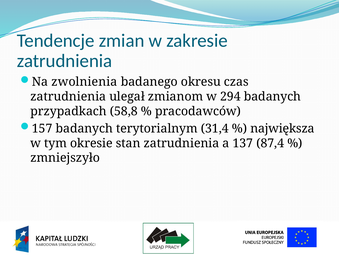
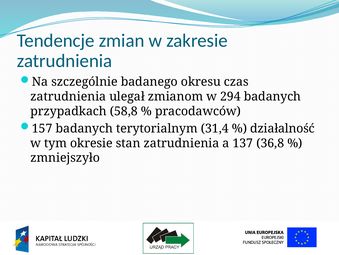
zwolnienia: zwolnienia -> szczególnie (84, 82)
największa: największa -> działalność (282, 128)
87,4: 87,4 -> 36,8 (270, 143)
